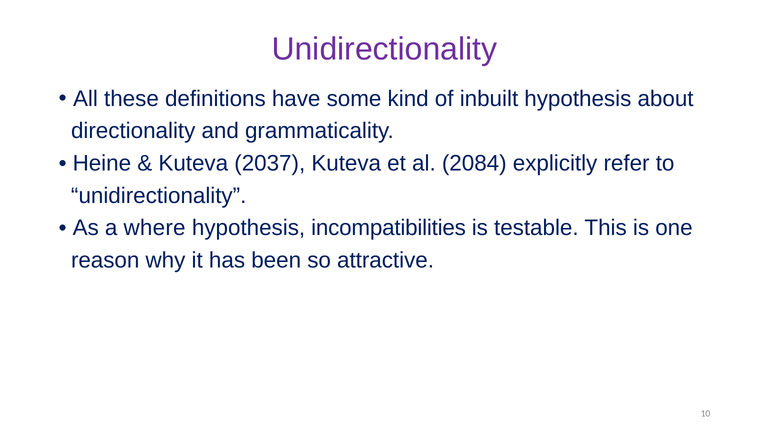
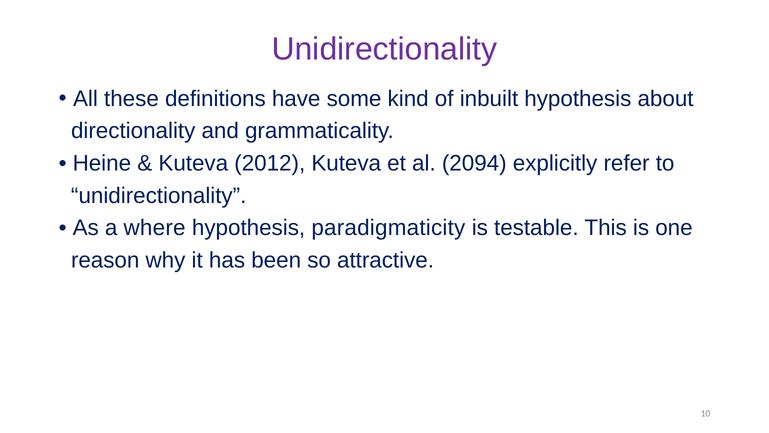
2037: 2037 -> 2012 (270, 163)
2084: 2084 -> 2094 (474, 163)
incompatibilities: incompatibilities -> paradigmaticity (388, 228)
